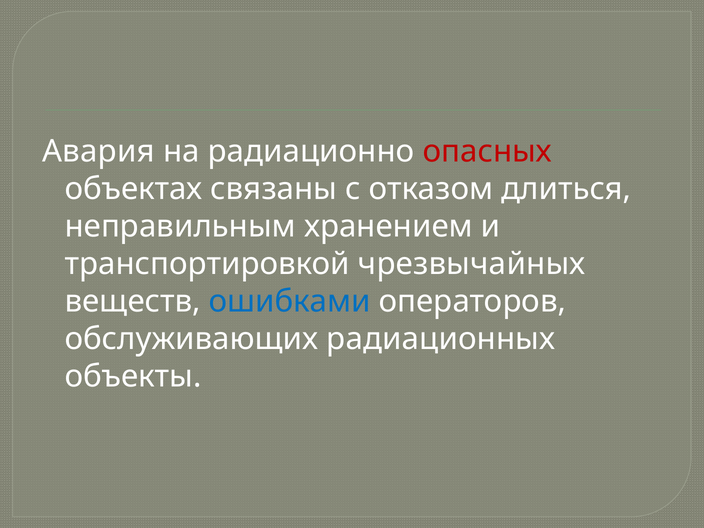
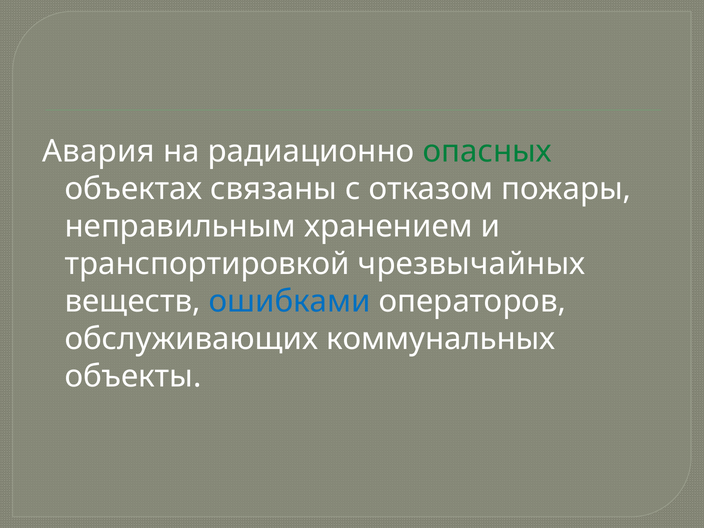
опасных colour: red -> green (487, 151)
длиться: длиться -> пожары (566, 189)
радиационных: радиационных -> коммунальных (441, 339)
